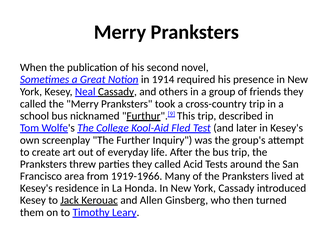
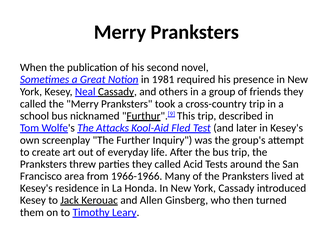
1914: 1914 -> 1981 (163, 79)
College: College -> Attacks (113, 128)
1919-1966: 1919-1966 -> 1966-1966 (137, 176)
